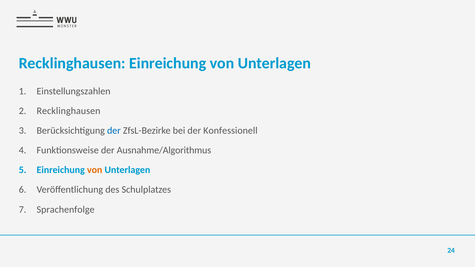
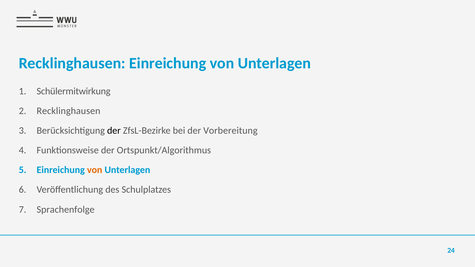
Einstellungszahlen: Einstellungszahlen -> Schülermitwirkung (74, 91)
der colour: blue -> black (114, 131)
Konfessionell: Konfessionell -> Vorbereitung (230, 131)
Ausnahme/Algorithmus: Ausnahme/Algorithmus -> Ortspunkt/Algorithmus (164, 150)
